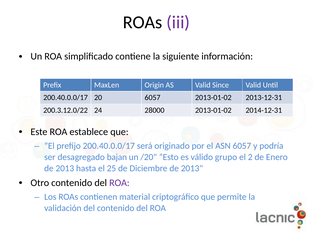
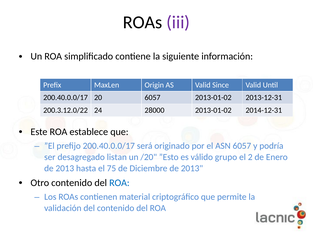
bajan: bajan -> listan (117, 157)
25: 25 -> 75 (111, 168)
ROA colour: purple -> blue (119, 183)
